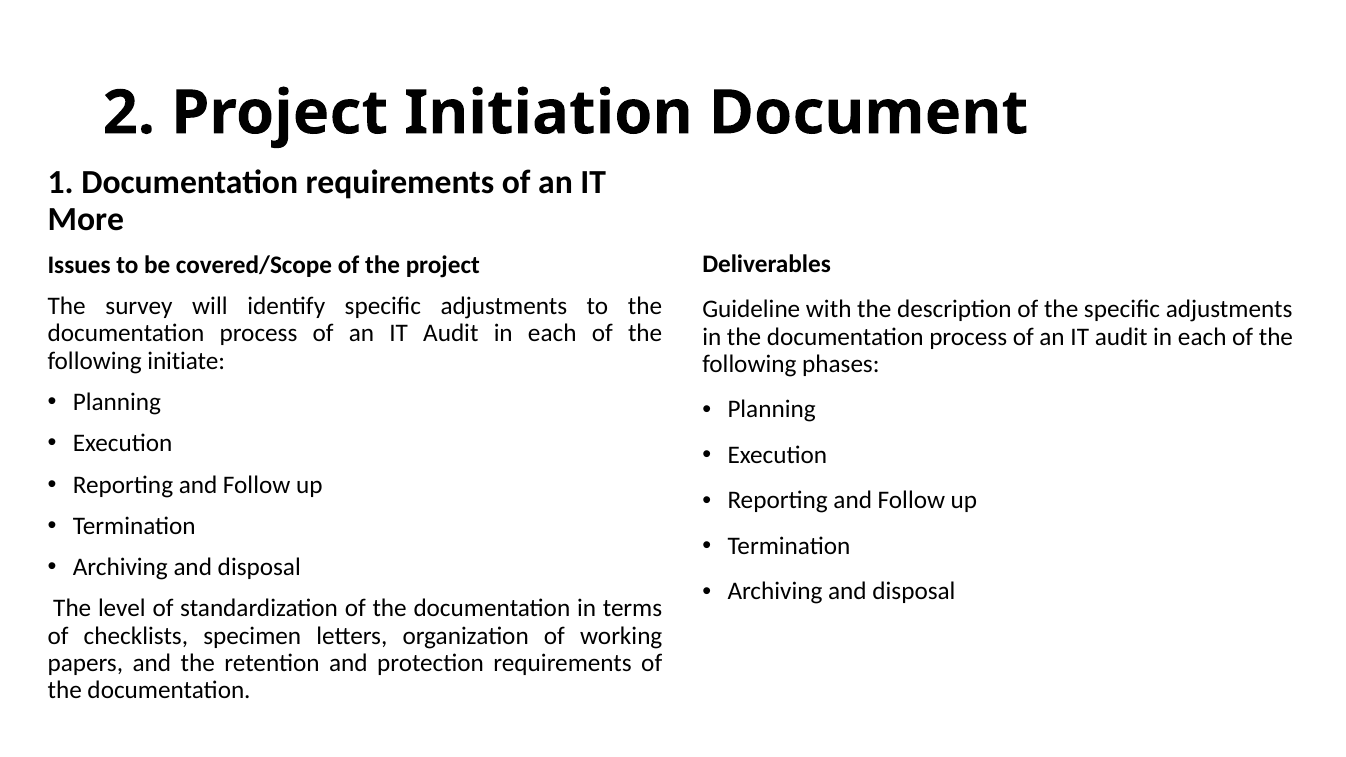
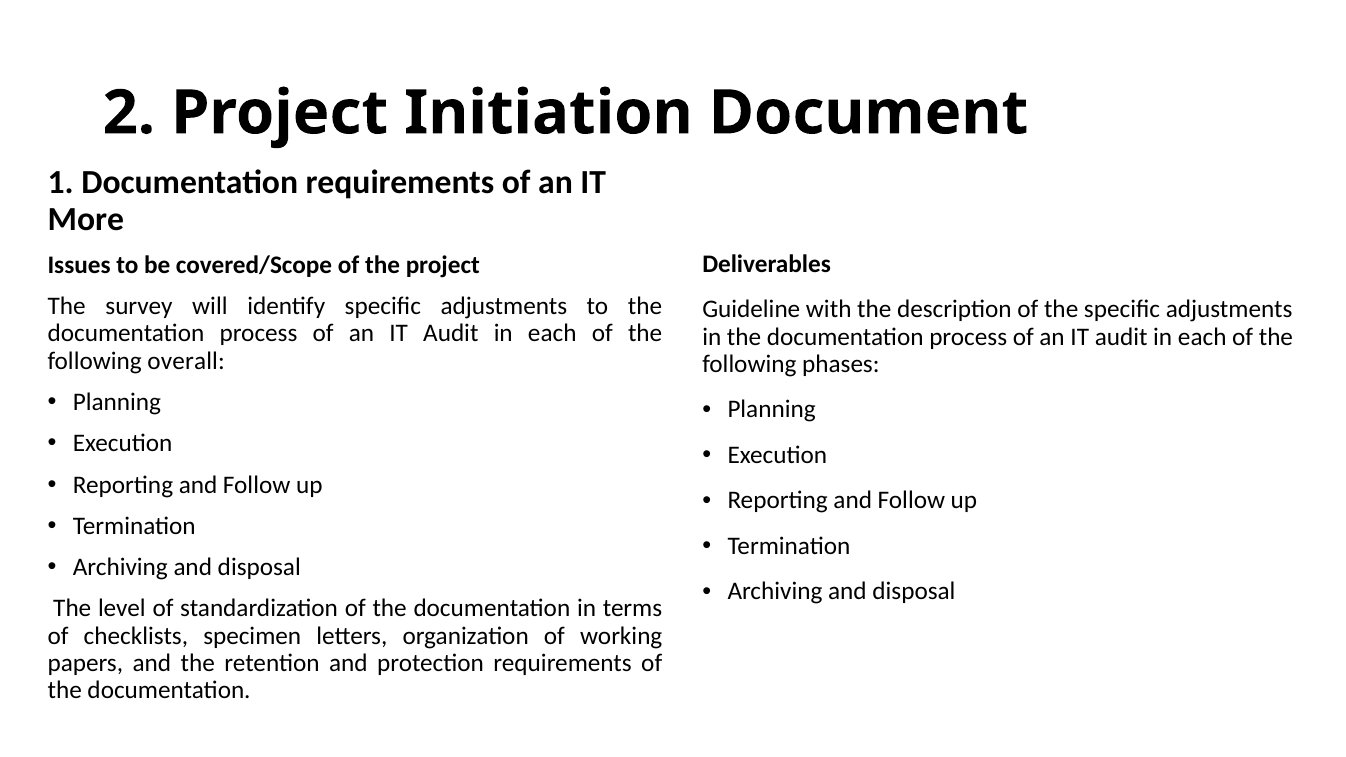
initiate: initiate -> overall (186, 361)
